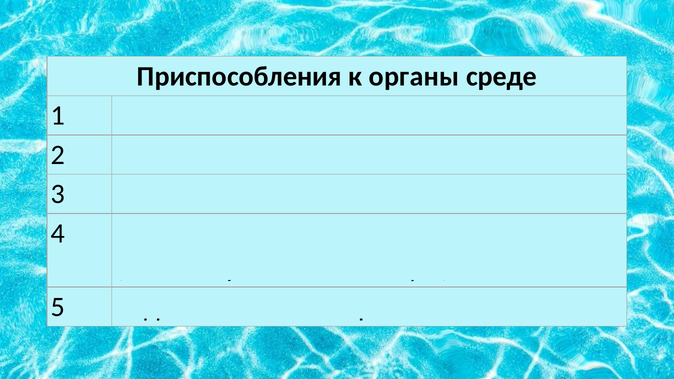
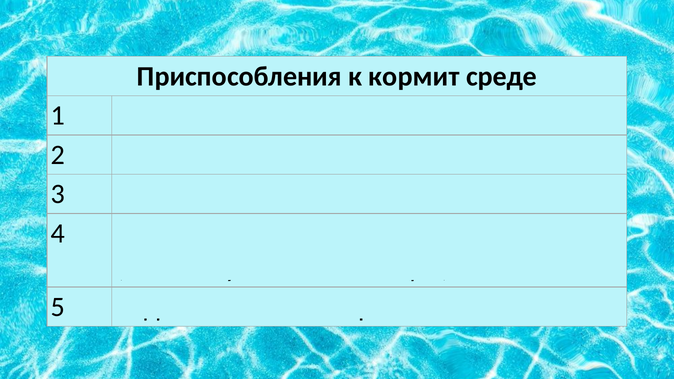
к органы: органы -> кормит (414, 76)
